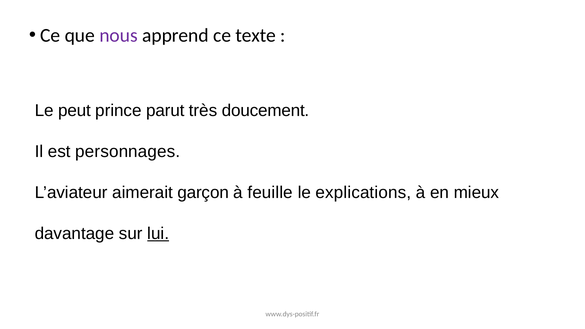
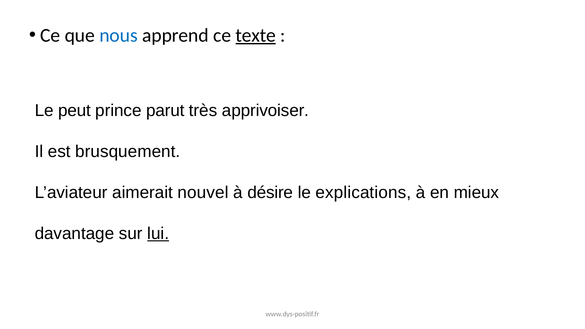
nous colour: purple -> blue (119, 35)
texte underline: none -> present (256, 35)
doucement: doucement -> apprivoiser (266, 111)
personnages: personnages -> brusquement (128, 152)
garçon: garçon -> nouvel (203, 193)
feuille: feuille -> désire (270, 193)
